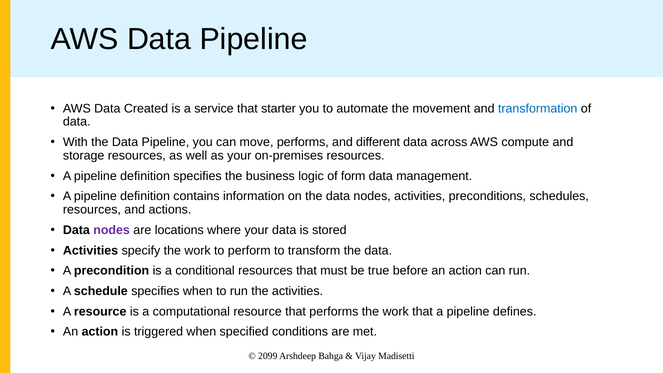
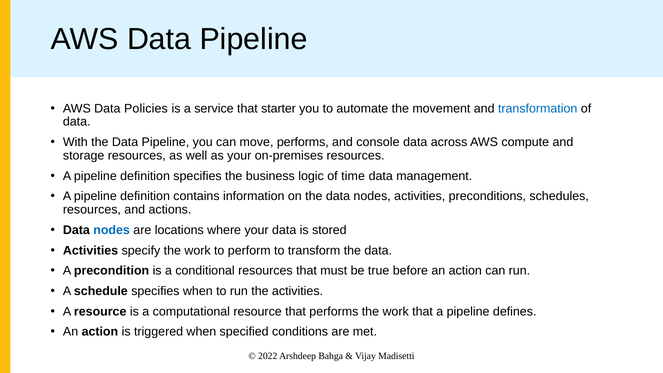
Created: Created -> Policies (146, 108)
different: different -> console (378, 142)
form: form -> time (353, 176)
nodes colour: purple -> blue (112, 230)
2099: 2099 -> 2022 (268, 356)
